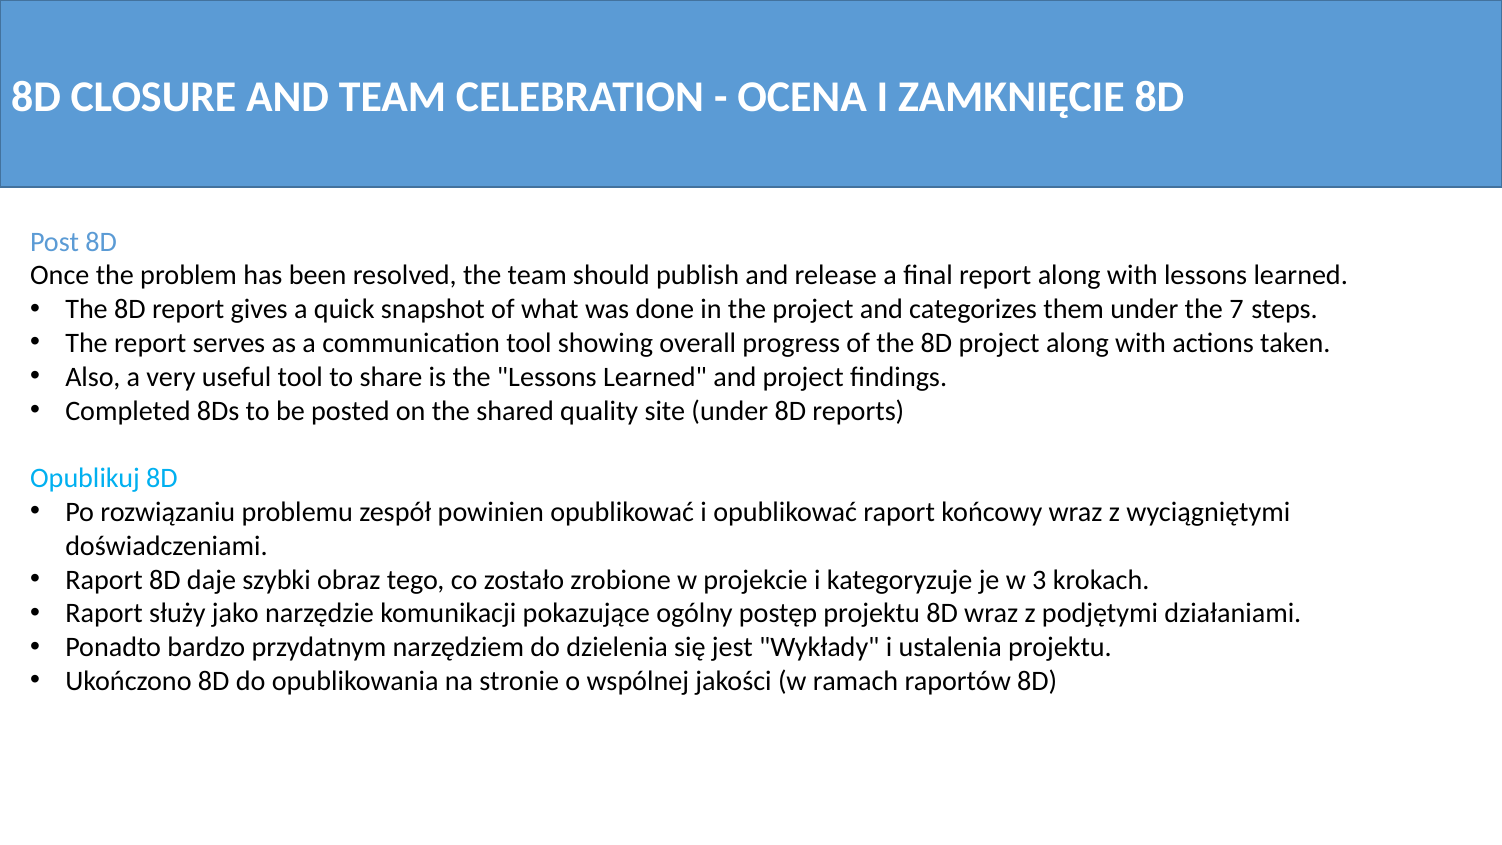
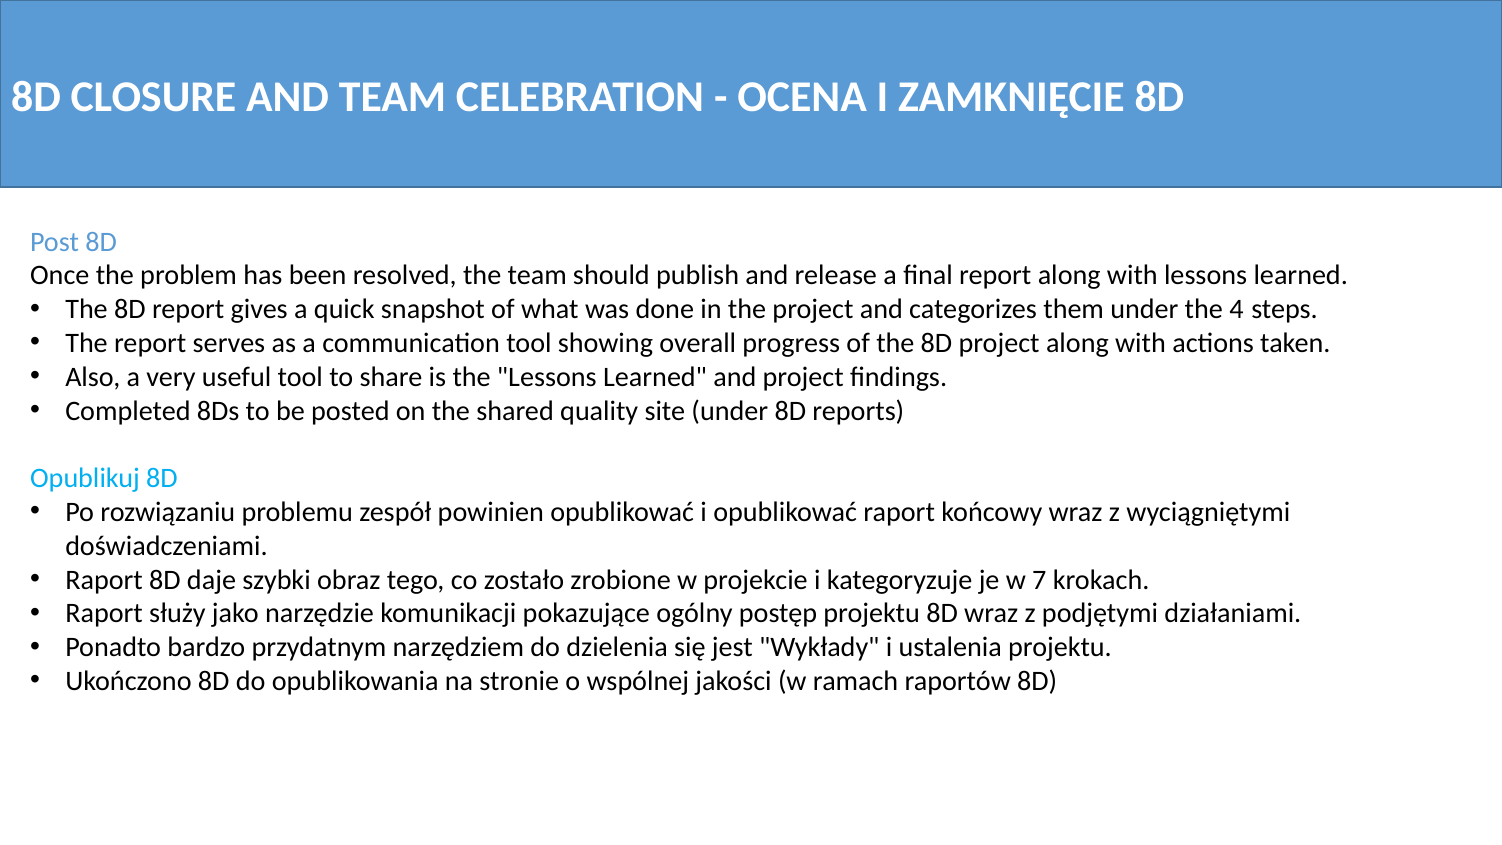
7: 7 -> 4 (1236, 309)
3: 3 -> 7 (1039, 580)
